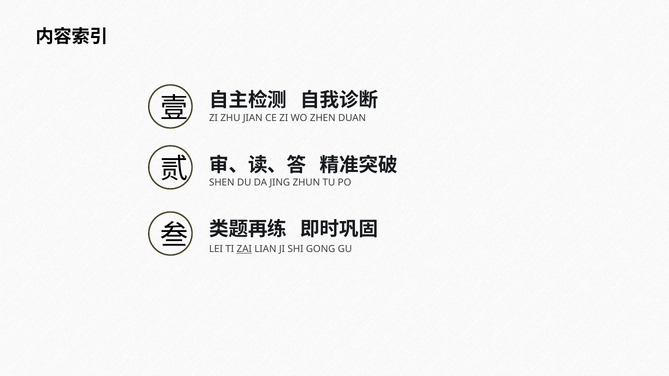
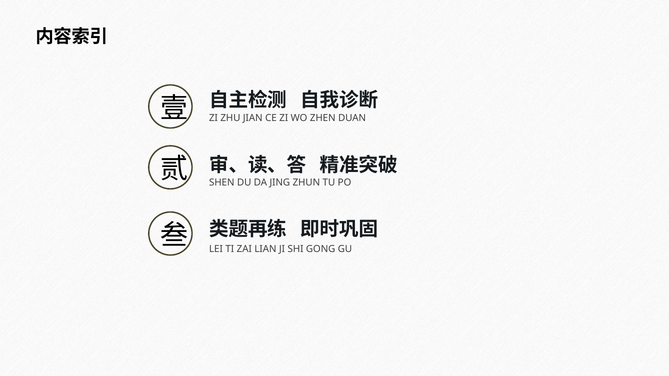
ZAI underline: present -> none (244, 249)
